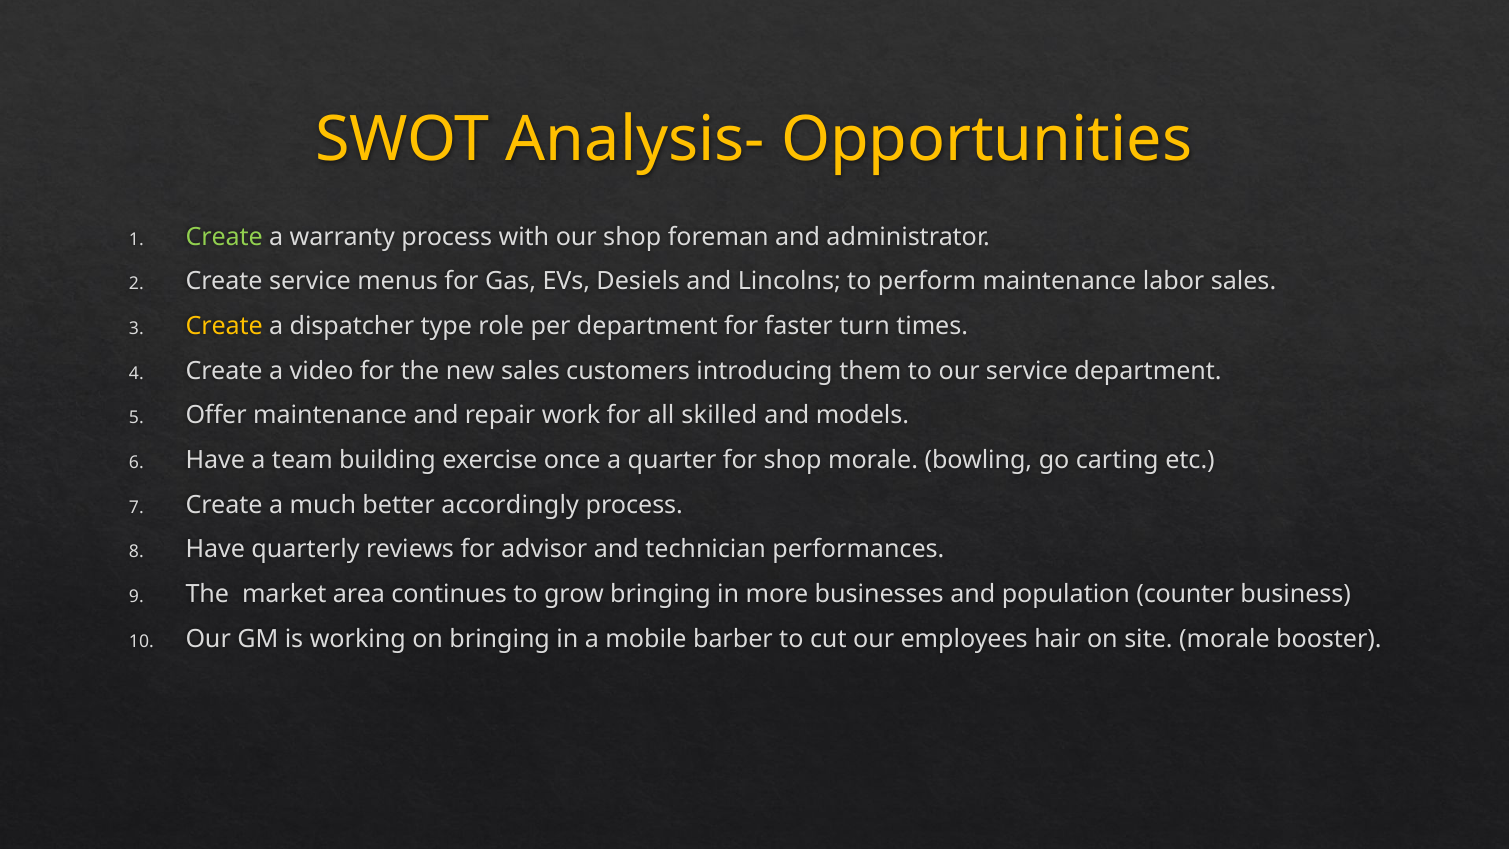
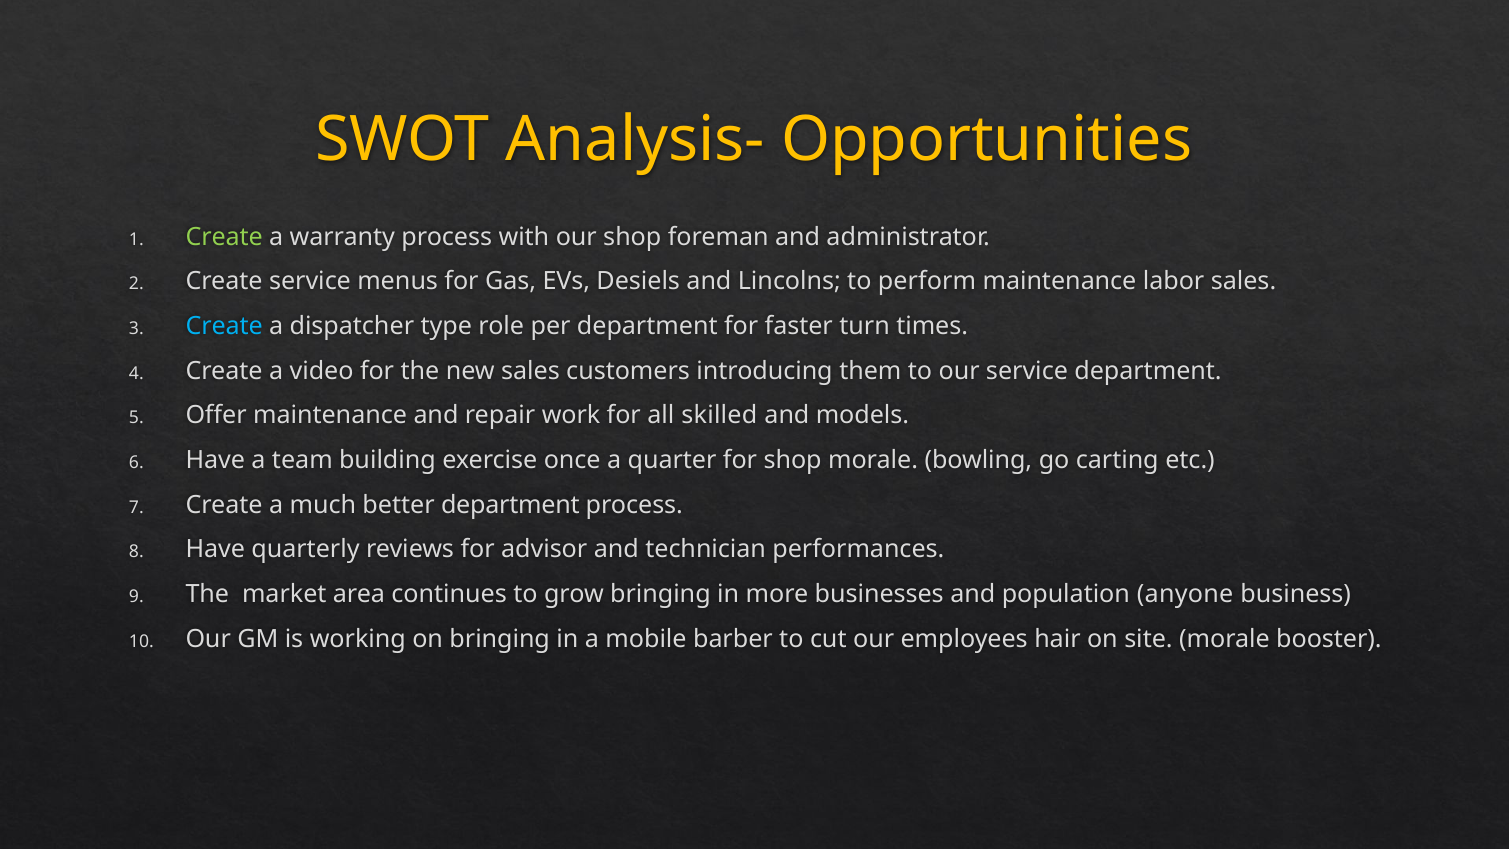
Create colour: yellow -> light blue (224, 326)
better accordingly: accordingly -> department (510, 505)
counter: counter -> anyone (1185, 594)
